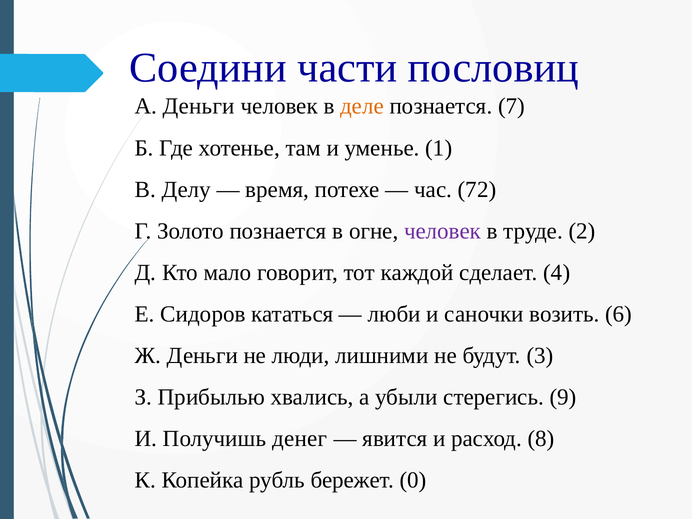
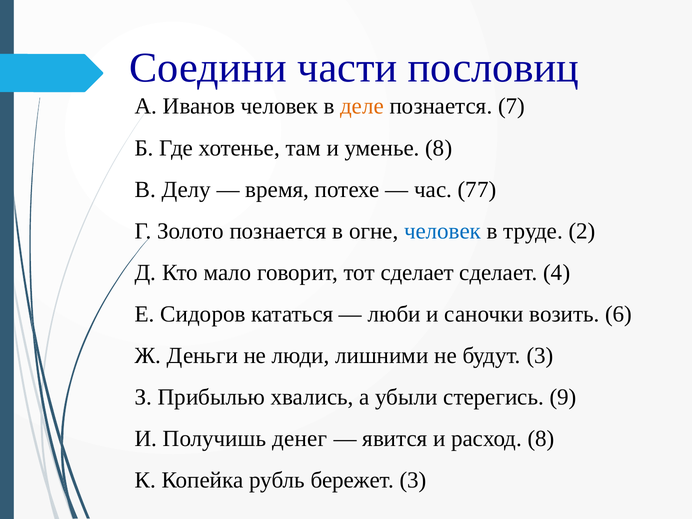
А Деньги: Деньги -> Иванов (199, 106)
уменье 1: 1 -> 8 (439, 148)
72: 72 -> 77 (477, 189)
человек colour: purple -> blue (443, 231)
тот каждой: каждой -> сделает (417, 272)
бережет 0: 0 -> 3 (413, 480)
